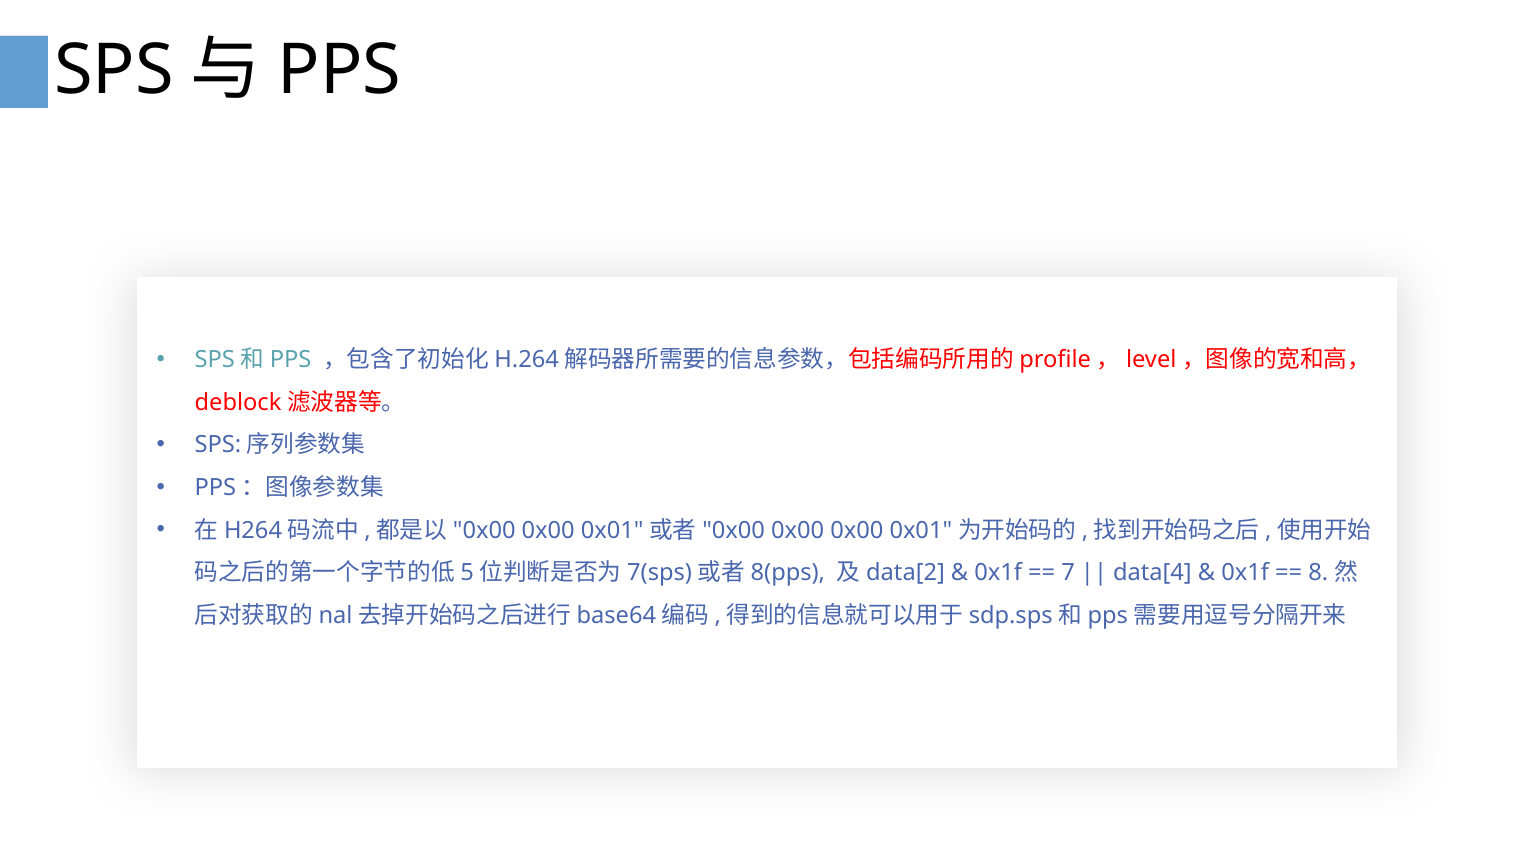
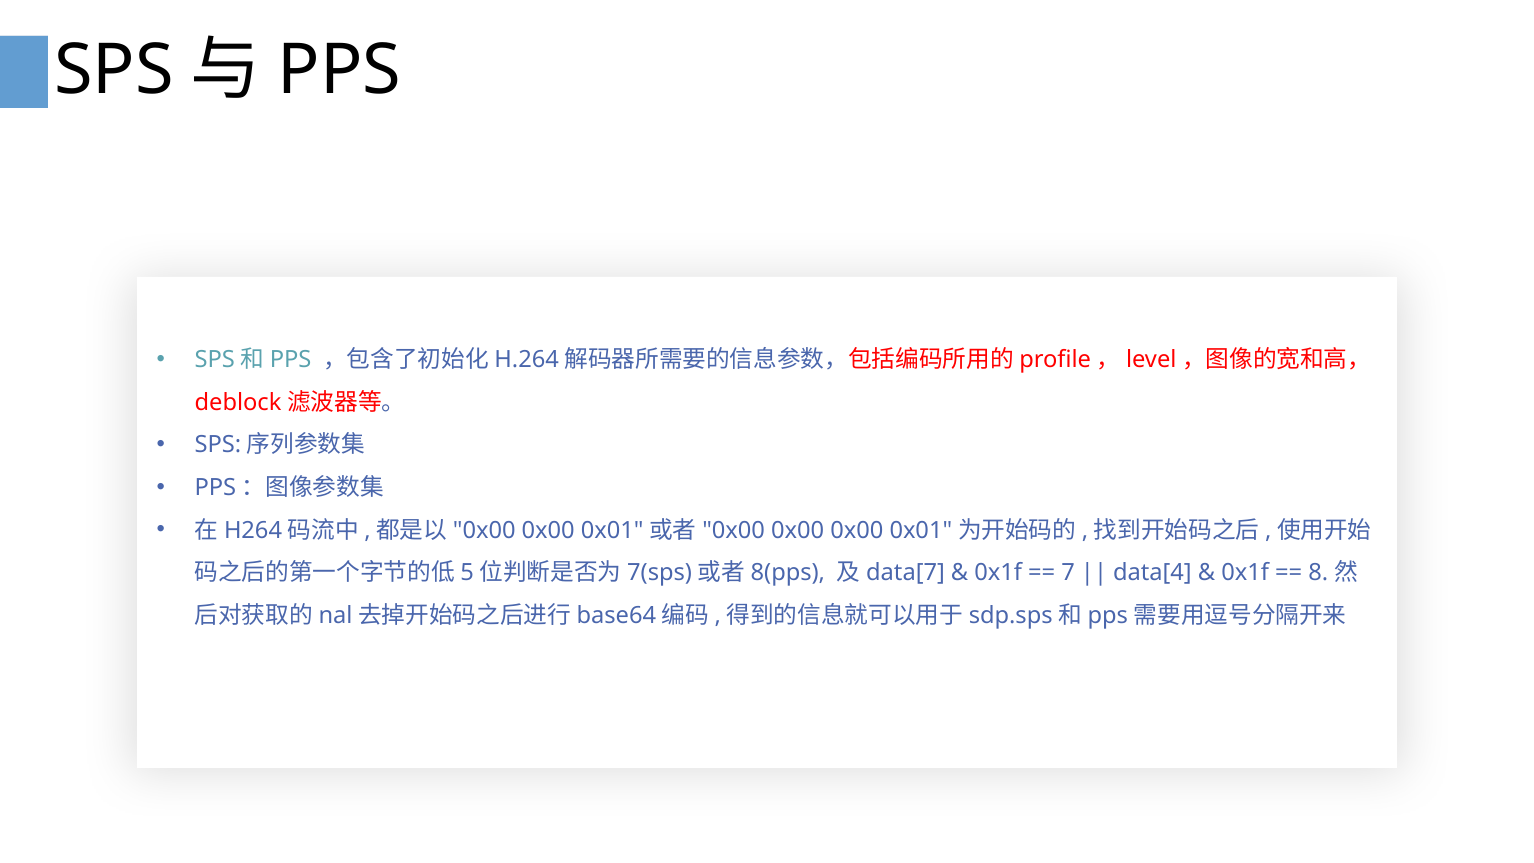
data[2: data[2 -> data[7 (906, 573)
